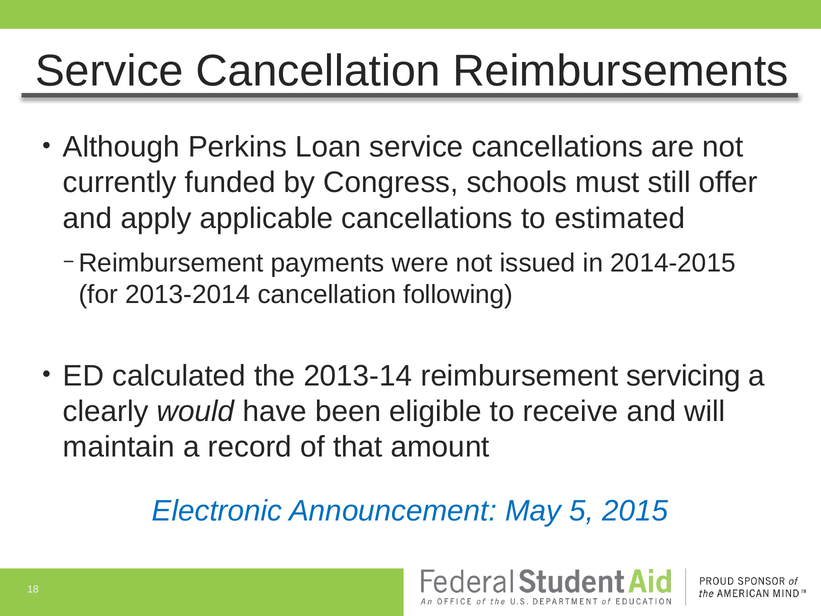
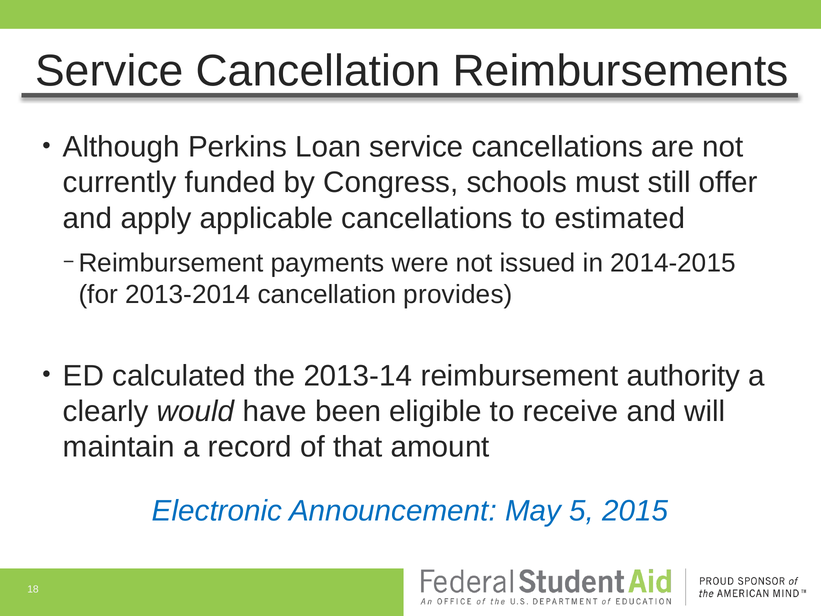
following: following -> provides (458, 294)
servicing: servicing -> authority (683, 376)
